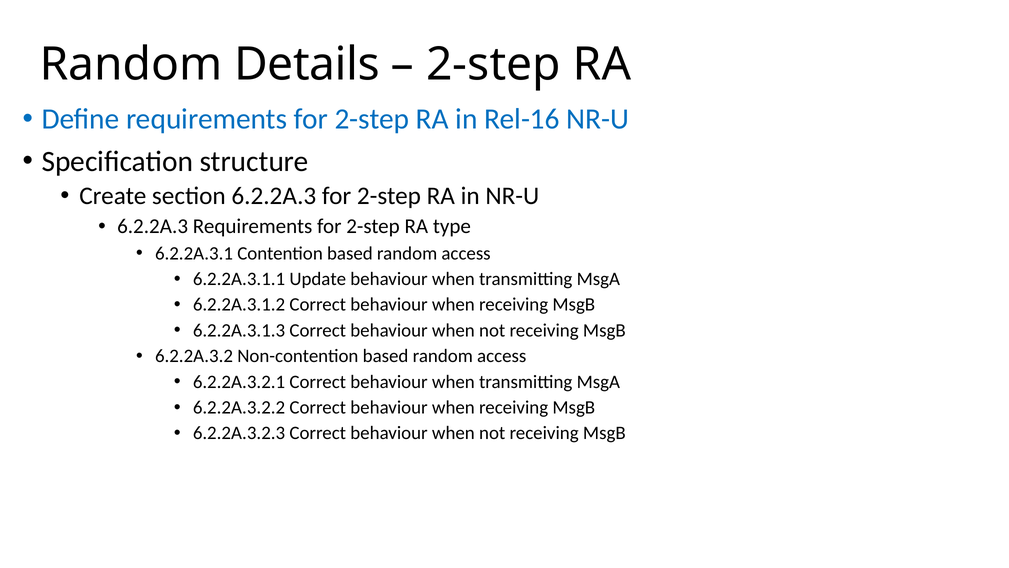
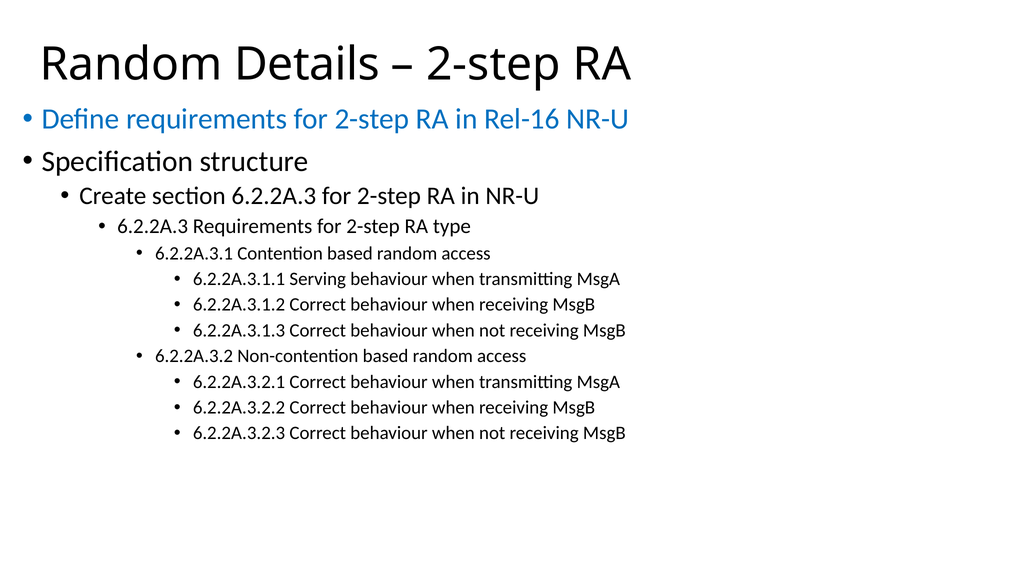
Update: Update -> Serving (318, 279)
